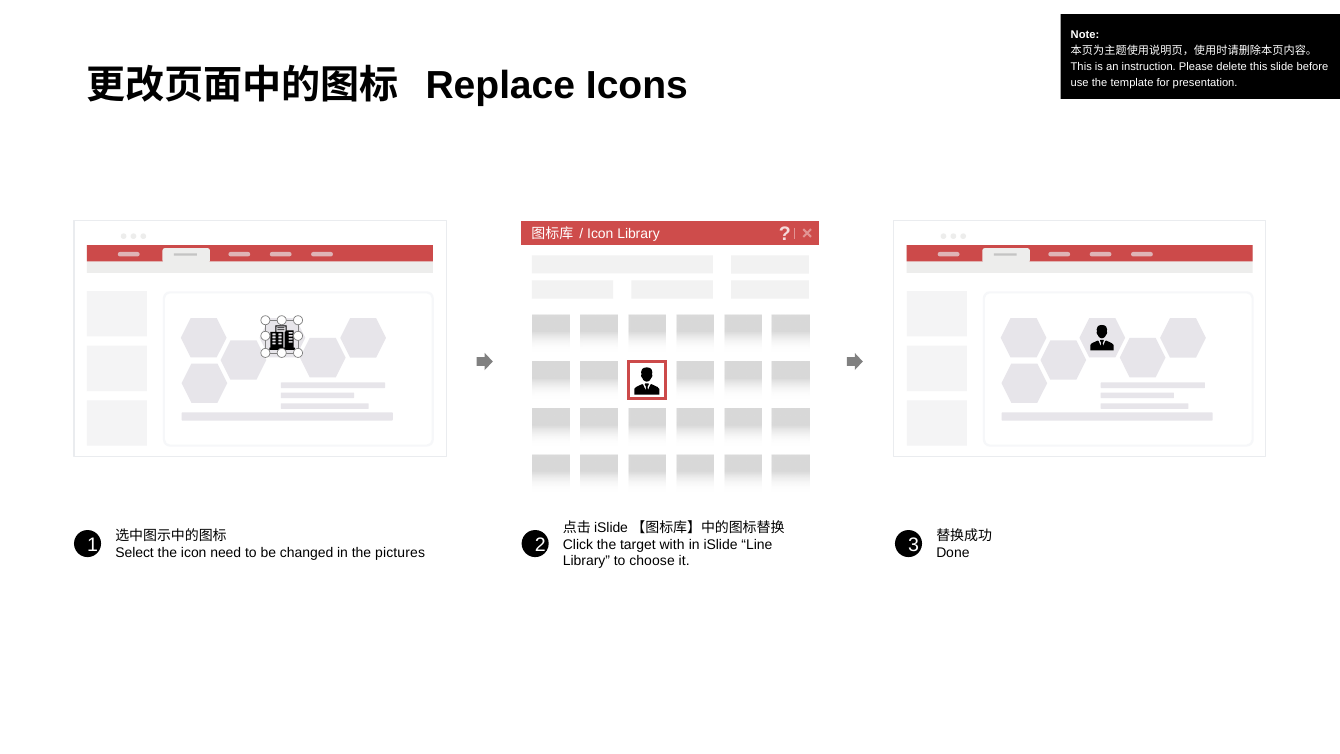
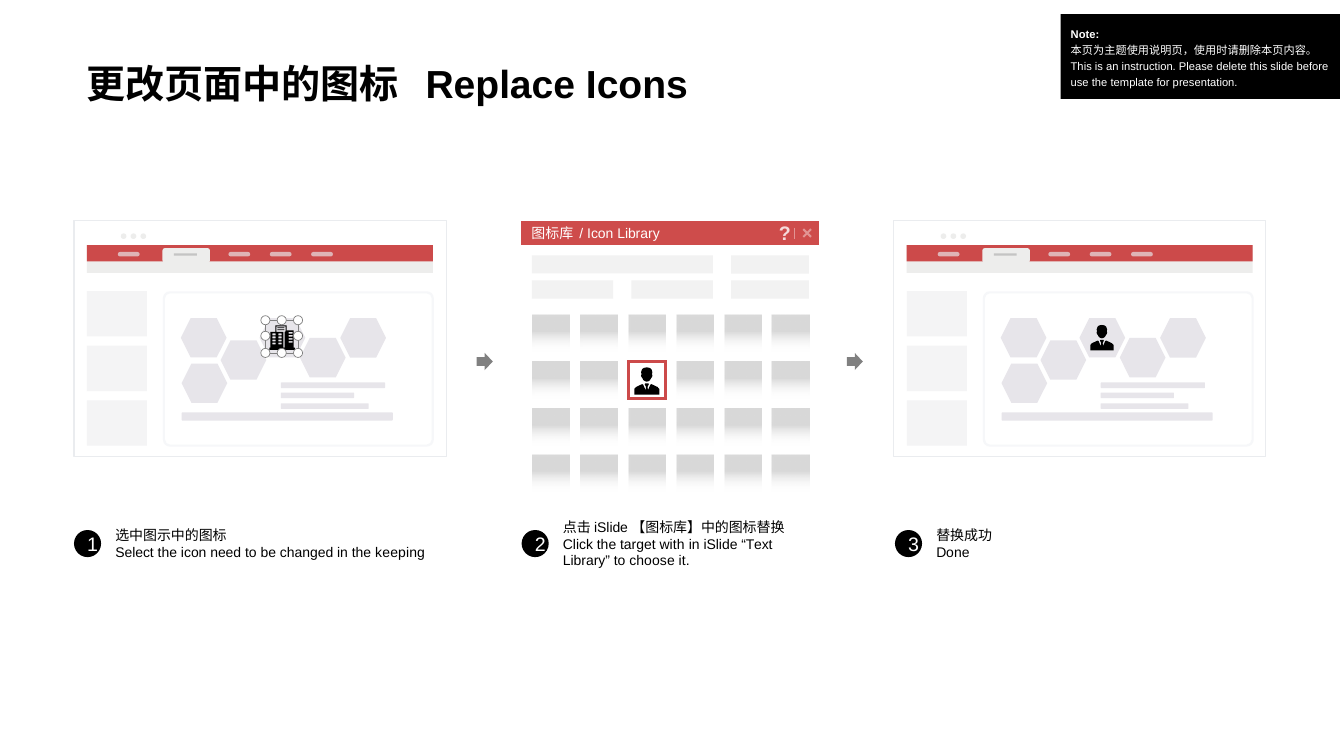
Line: Line -> Text (757, 544)
pictures: pictures -> keeping (400, 553)
